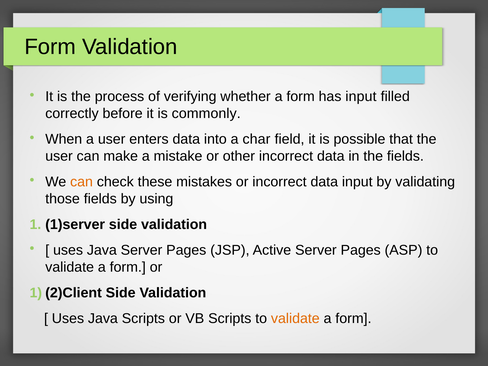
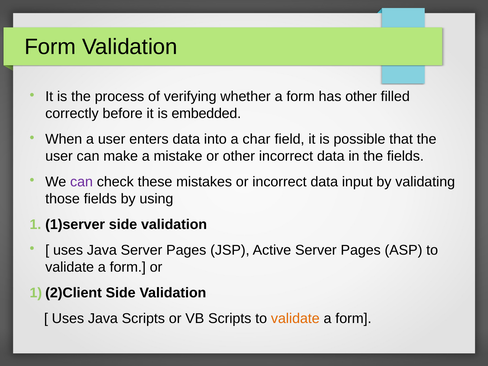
has input: input -> other (361, 97)
commonly: commonly -> embedded (206, 114)
can colour: orange -> purple (82, 182)
